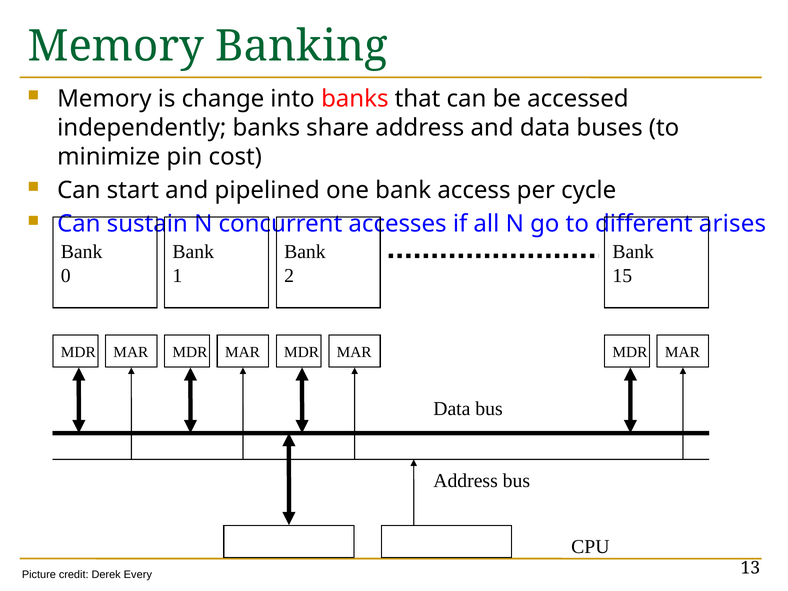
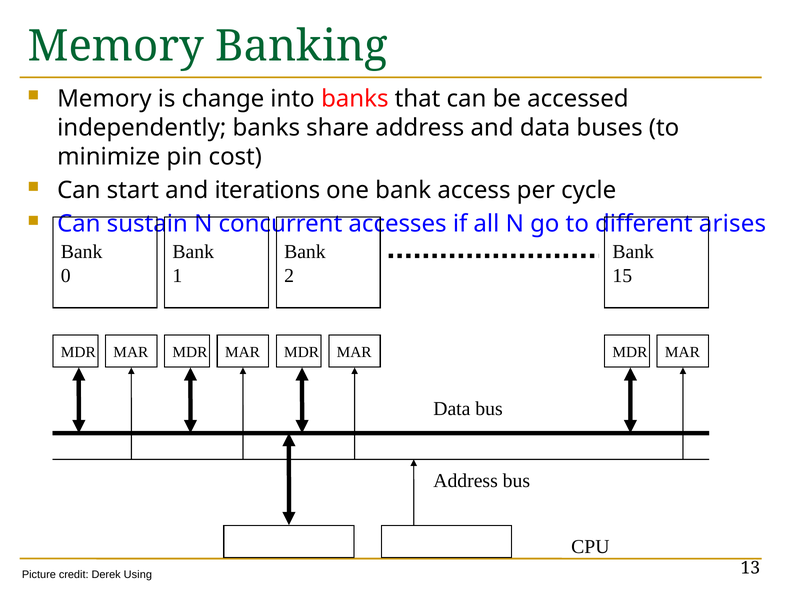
pipelined: pipelined -> iterations (267, 190)
Every: Every -> Using (138, 574)
